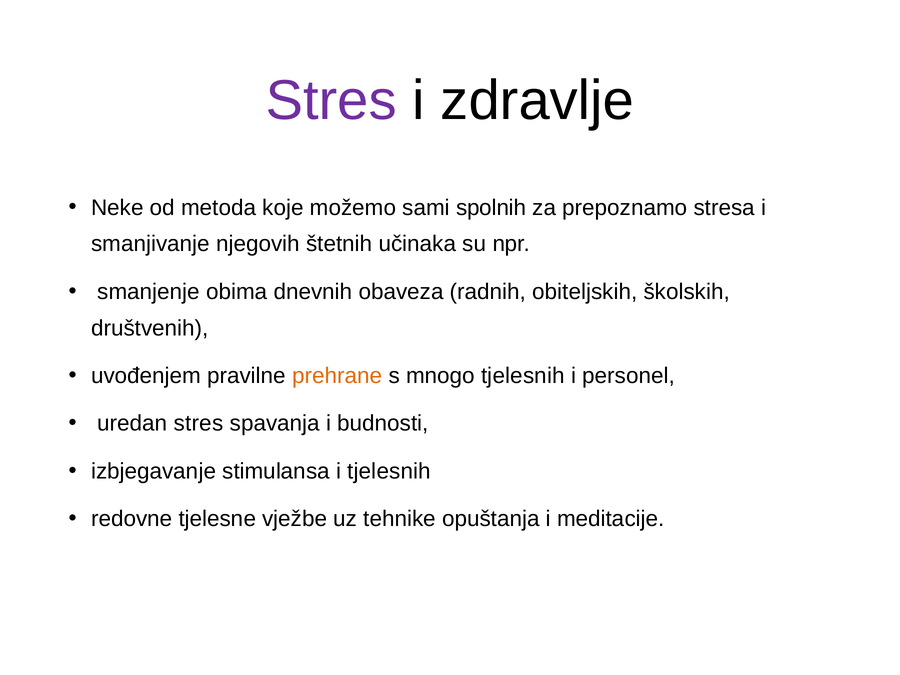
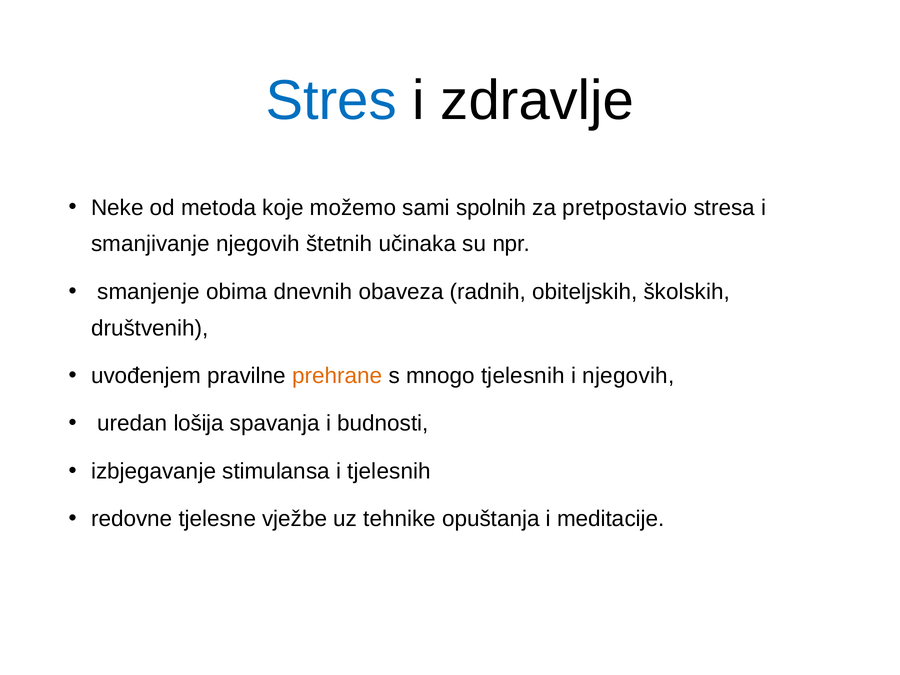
Stres colour: purple -> blue (331, 101)
prepoznamo: prepoznamo -> pretpostavio (625, 208)
i personel: personel -> njegovih (628, 376)
uredan stres: stres -> lošija (199, 423)
